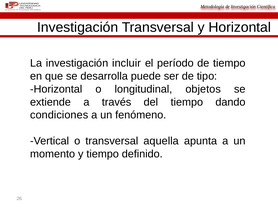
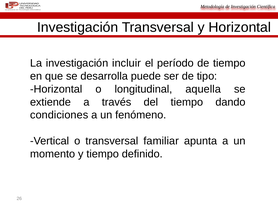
objetos: objetos -> aquella (203, 89)
aquella: aquella -> familiar (161, 141)
